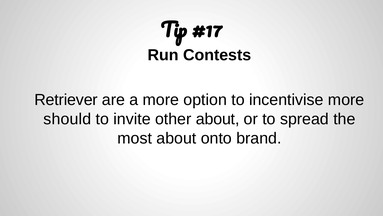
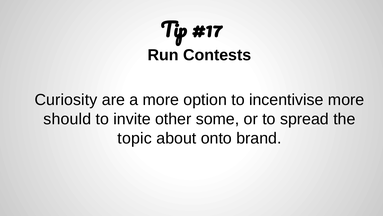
Retriever: Retriever -> Curiosity (66, 100)
other about: about -> some (218, 119)
most: most -> topic (135, 138)
